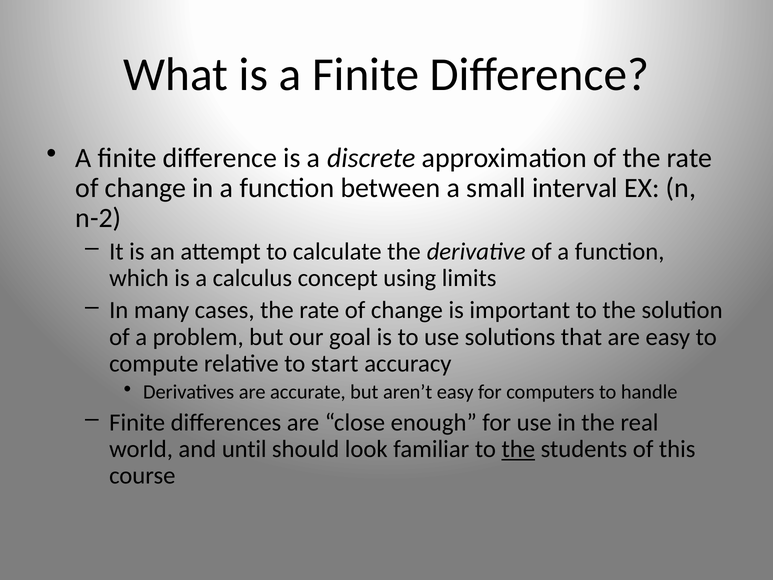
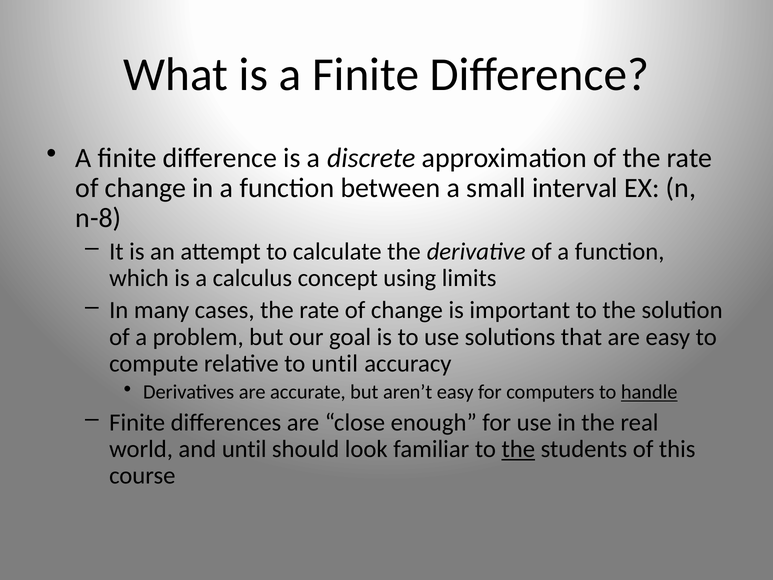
n-2: n-2 -> n-8 (98, 218)
to start: start -> until (335, 364)
handle underline: none -> present (649, 392)
